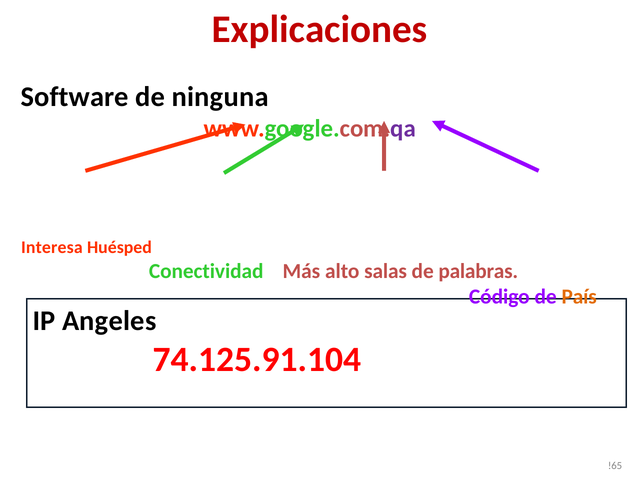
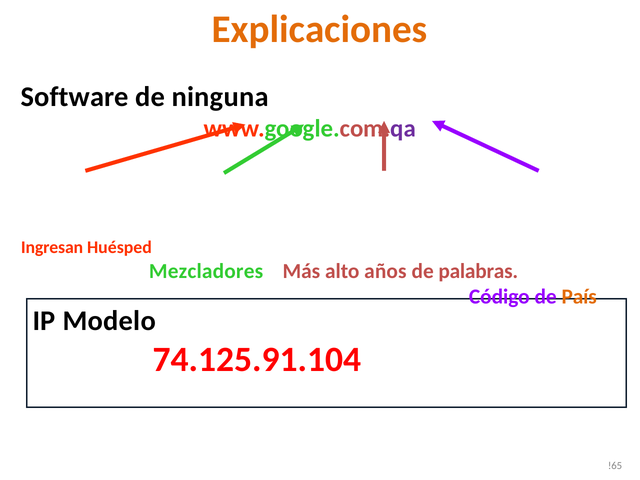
Explicaciones colour: red -> orange (320, 29)
Interesa: Interesa -> Ingresan (52, 248)
Conectividad: Conectividad -> Mezcladores (206, 271)
salas: salas -> años (385, 271)
Angeles: Angeles -> Modelo (109, 321)
